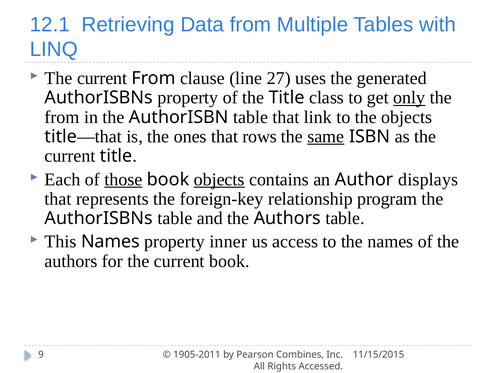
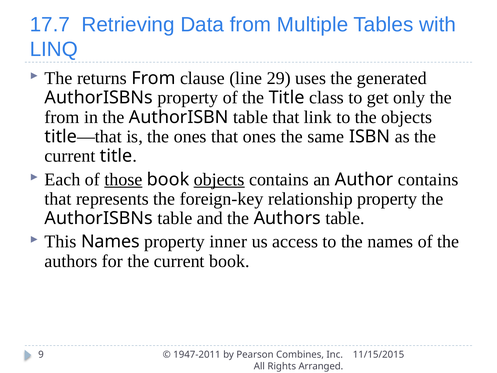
12.1: 12.1 -> 17.7 (50, 25)
current: current -> returns (102, 78)
27: 27 -> 29 (279, 78)
only underline: present -> none (409, 98)
that rows: rows -> ones (259, 136)
same underline: present -> none (326, 136)
Author displays: displays -> contains (428, 179)
relationship program: program -> property (387, 199)
1905-2011: 1905-2011 -> 1947-2011 (197, 354)
Accessed: Accessed -> Arranged (321, 366)
